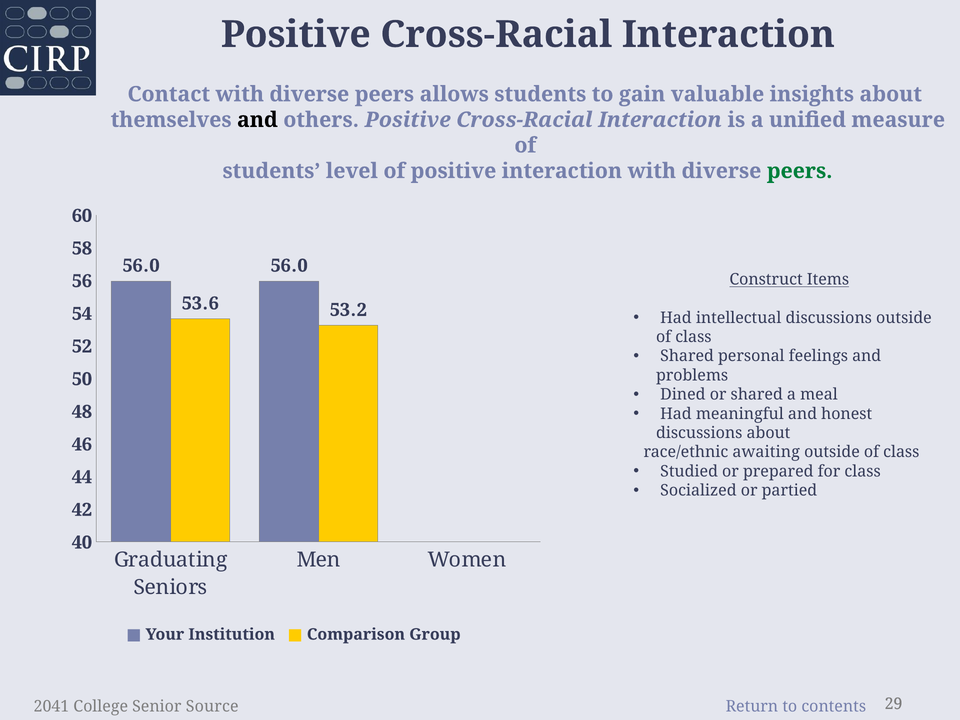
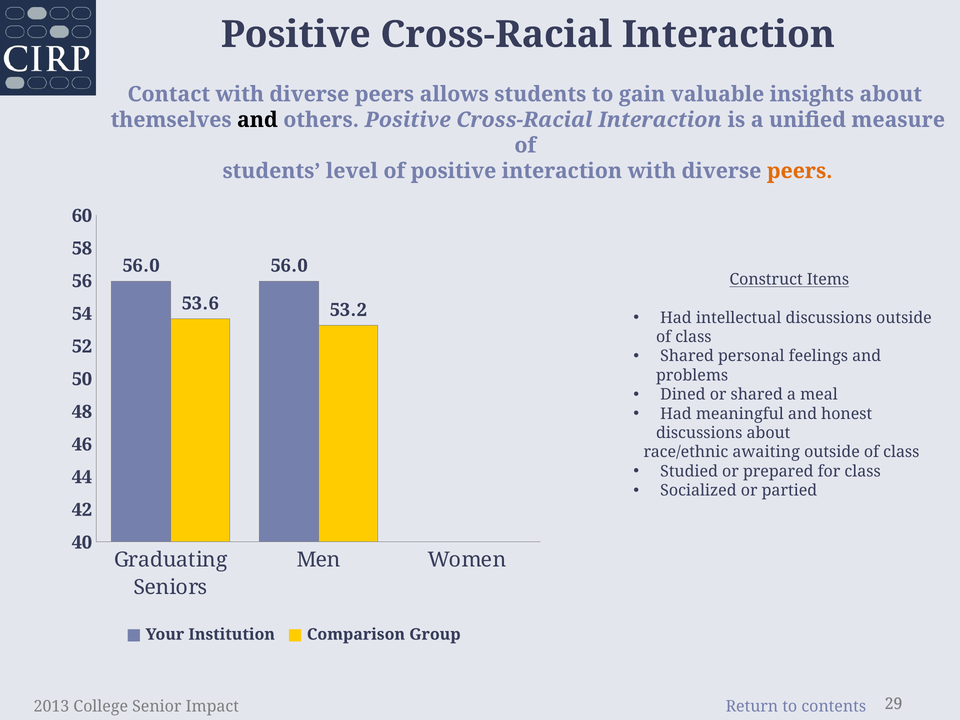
peers colour: green -> orange (800, 171)
2041: 2041 -> 2013 (51, 707)
Source: Source -> Impact (212, 707)
